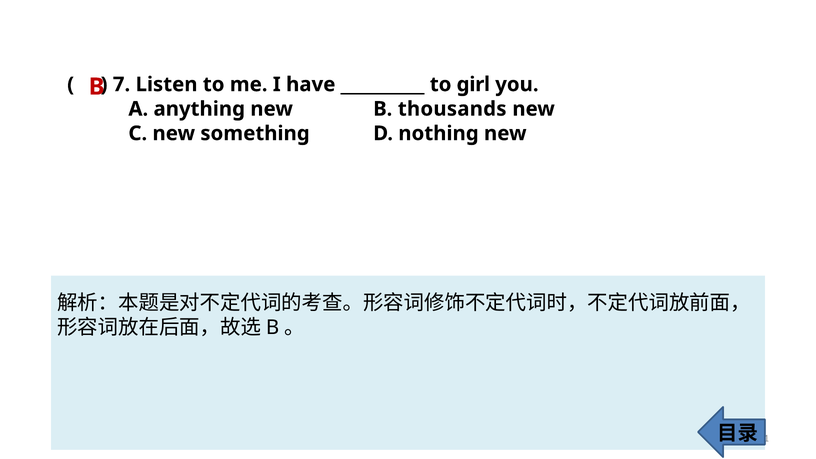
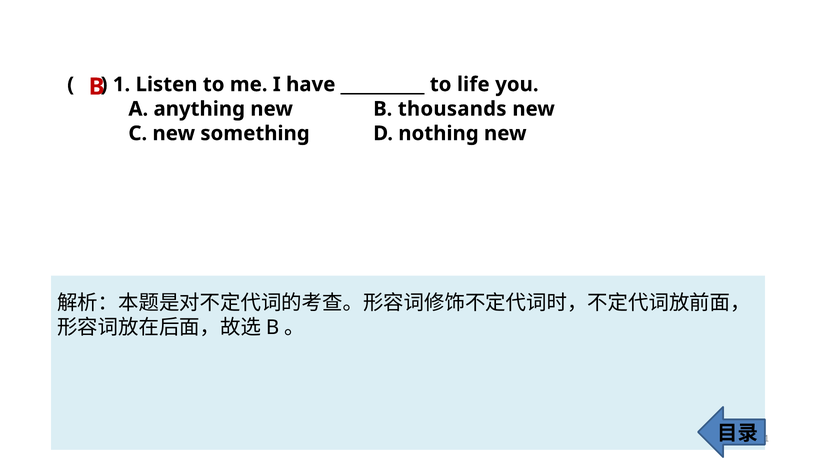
7: 7 -> 1 (122, 84)
girl: girl -> life (473, 84)
